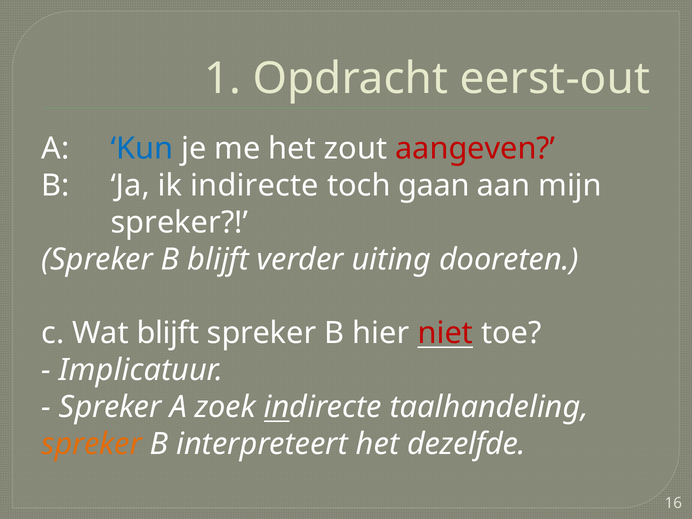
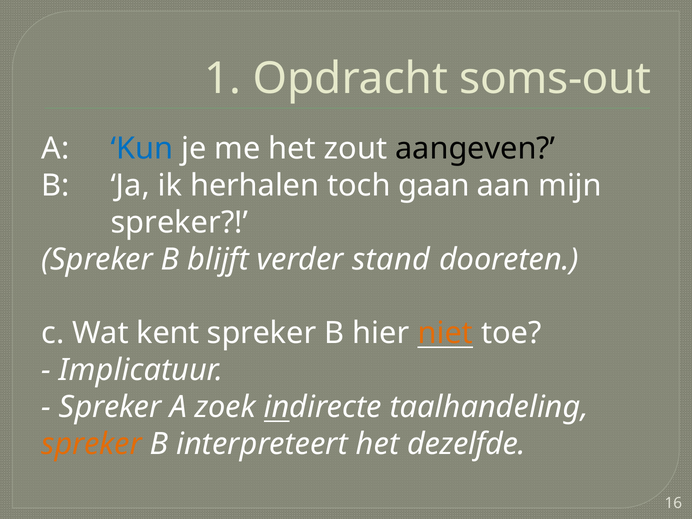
eerst-out: eerst-out -> soms-out (555, 79)
aangeven colour: red -> black (475, 149)
ik indirecte: indirecte -> herhalen (255, 186)
uiting: uiting -> stand (391, 259)
Wat blijft: blijft -> kent (168, 333)
niet colour: red -> orange (445, 333)
